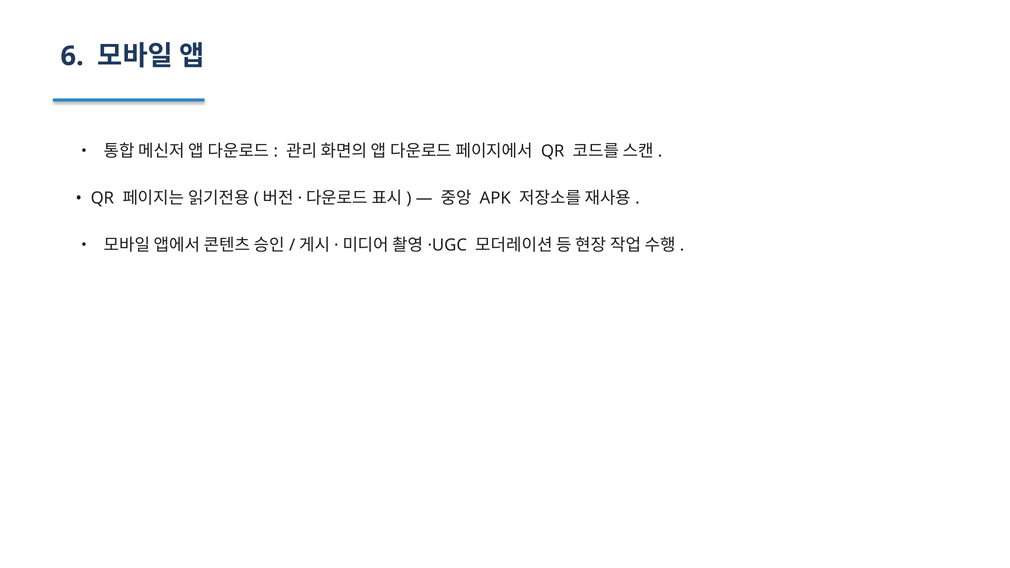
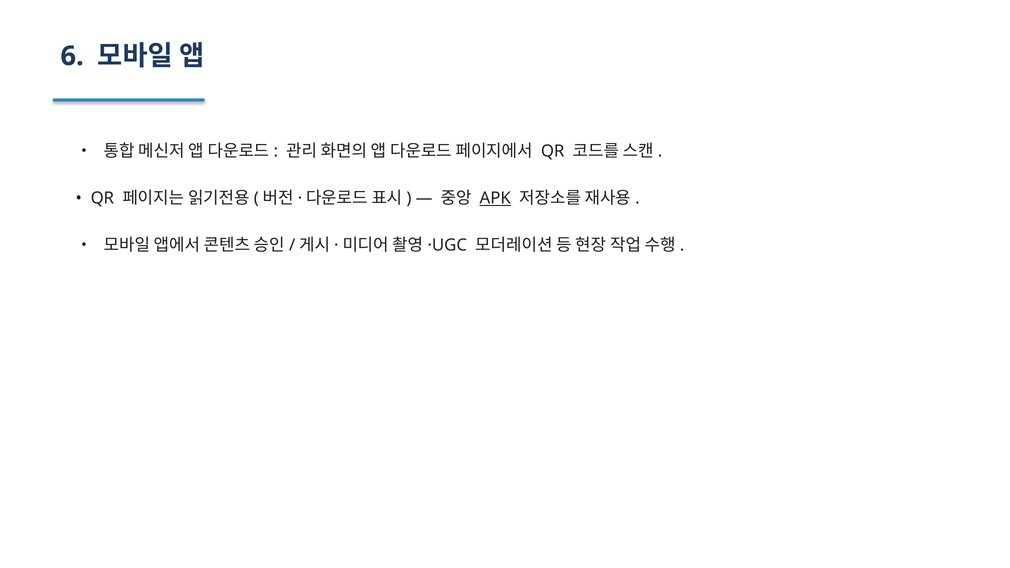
APK underline: none -> present (495, 198)
